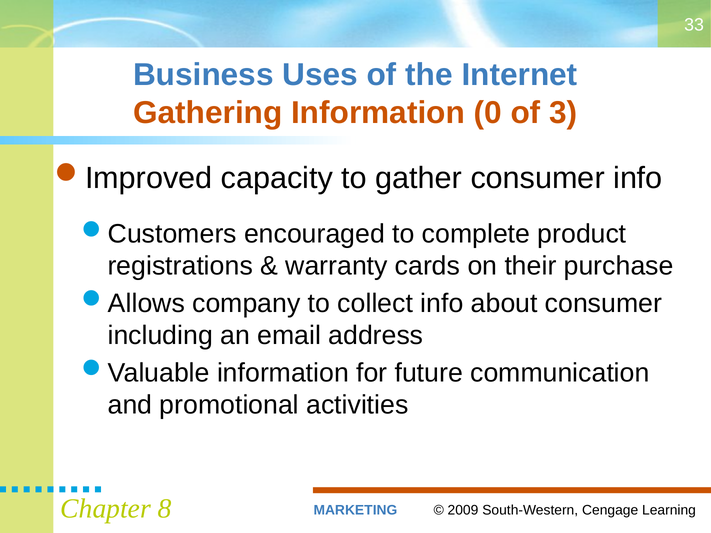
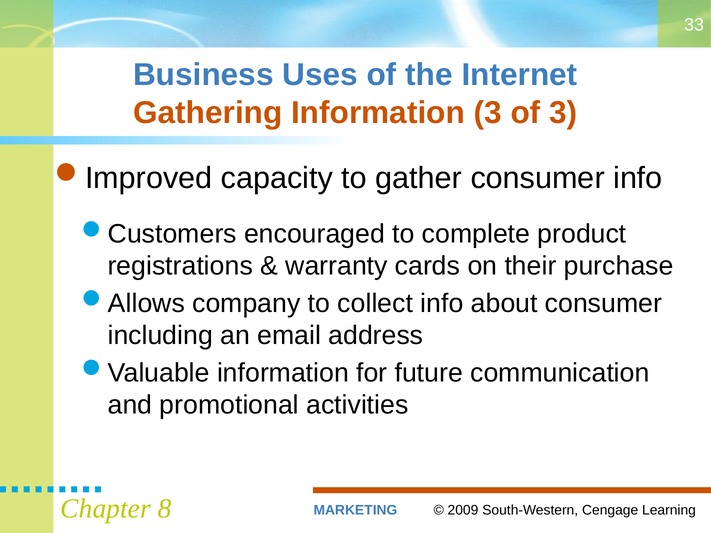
Information 0: 0 -> 3 (488, 113)
